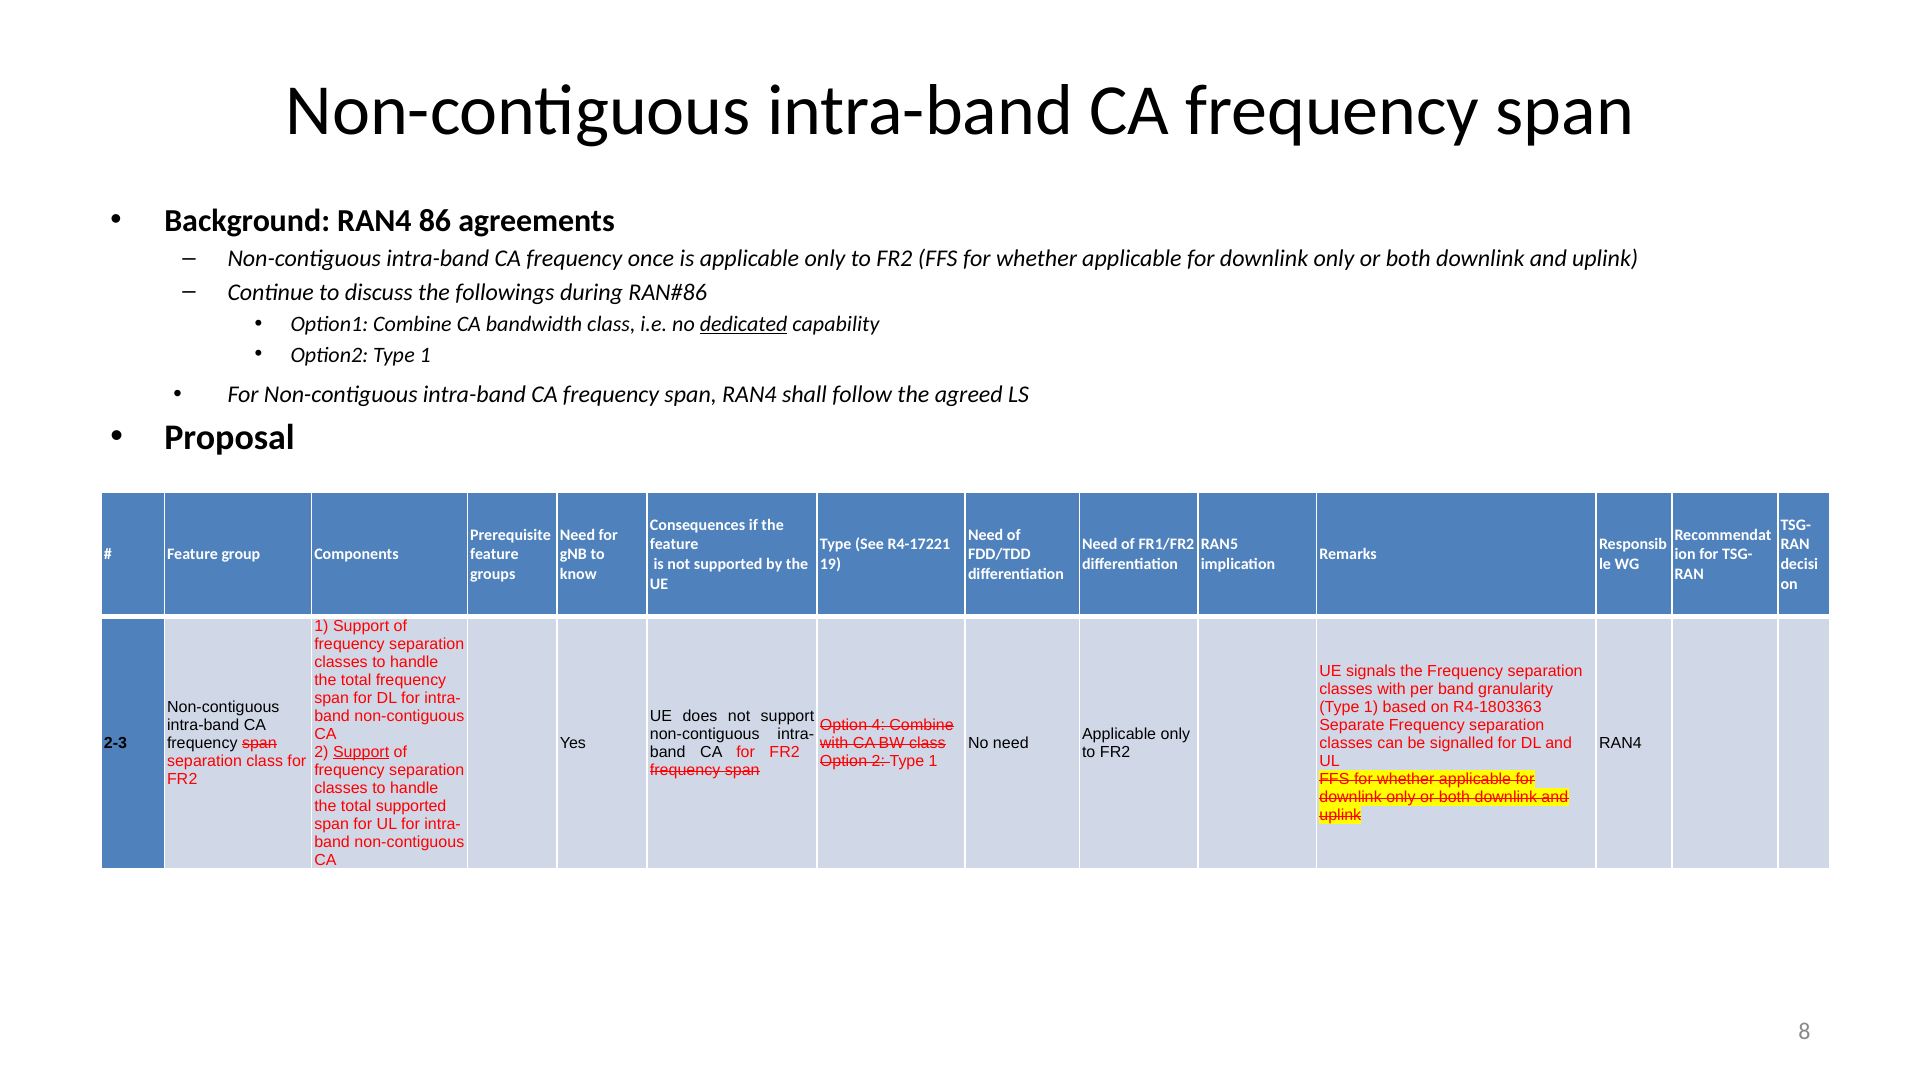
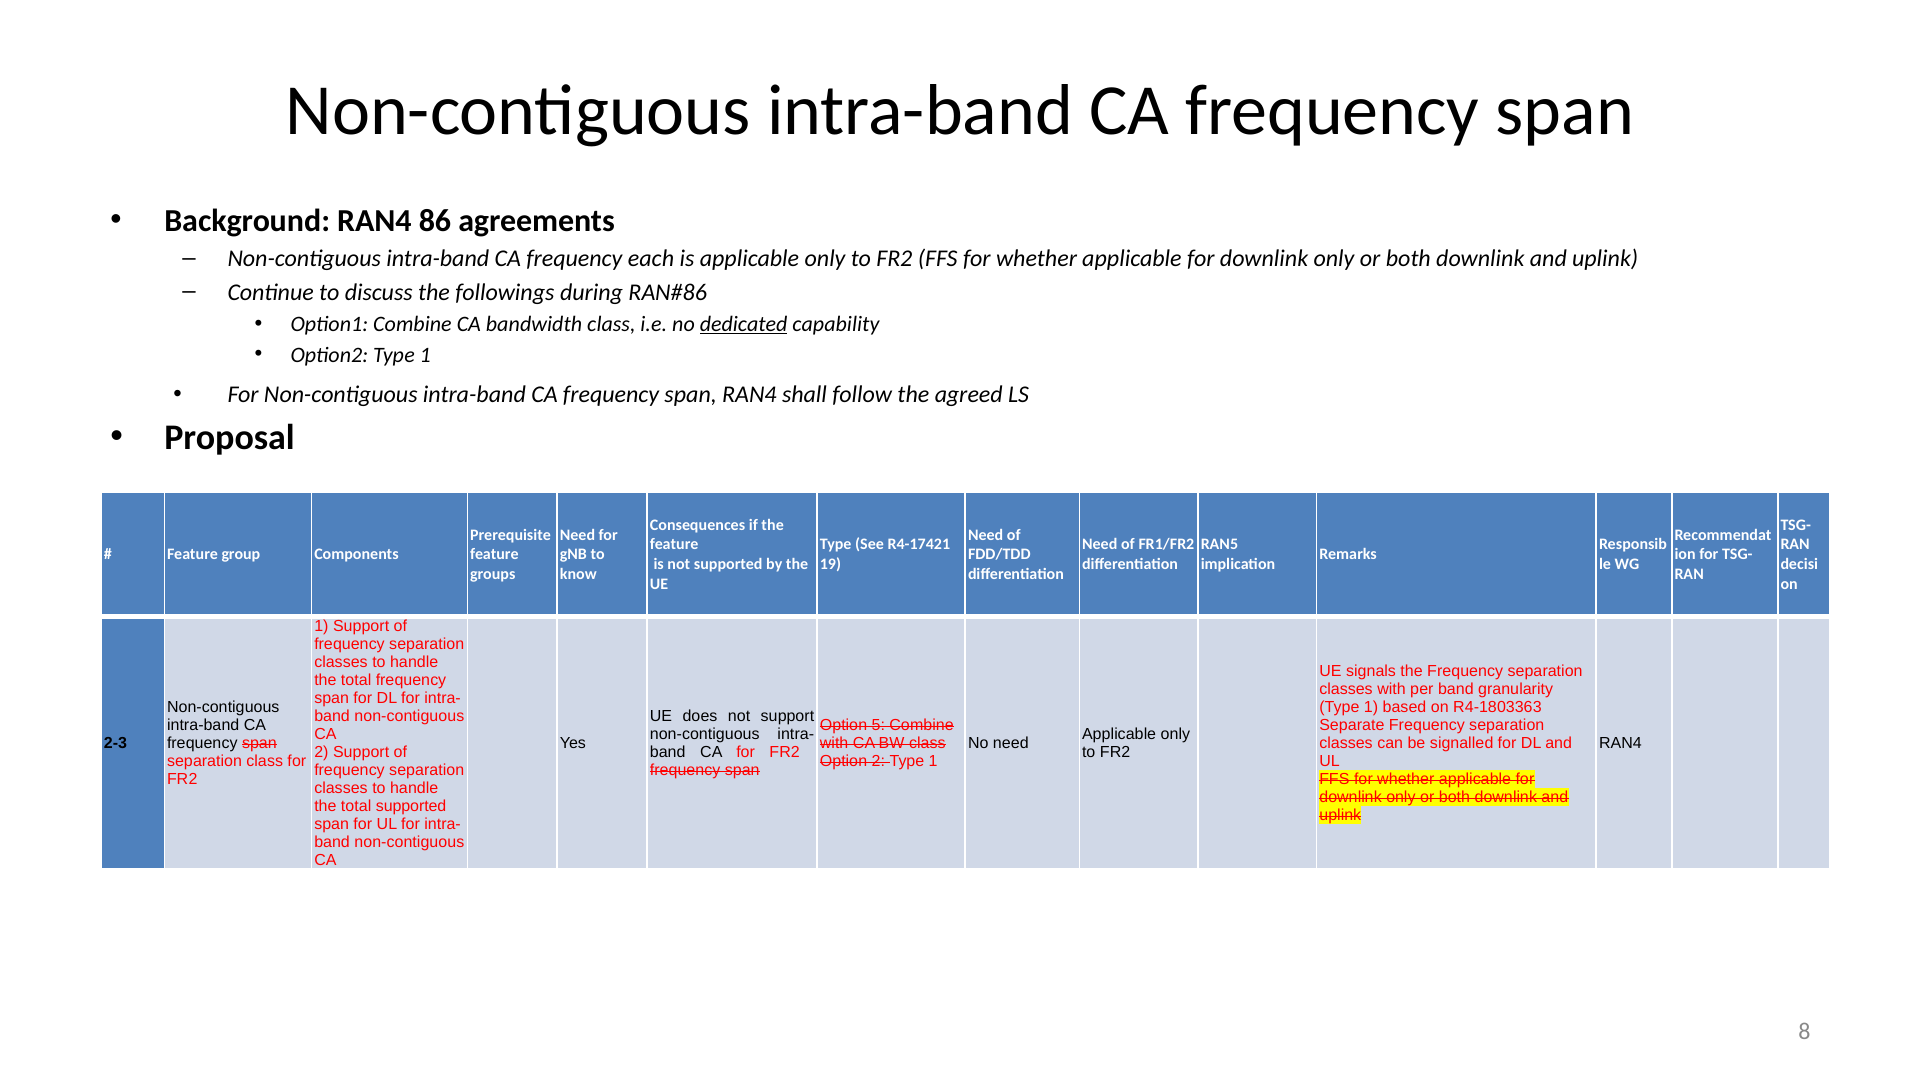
once: once -> each (651, 259)
R4-17221: R4-17221 -> R4-17421 (919, 545)
4: 4 -> 5 (878, 725)
Support underline: present -> none (361, 752)
